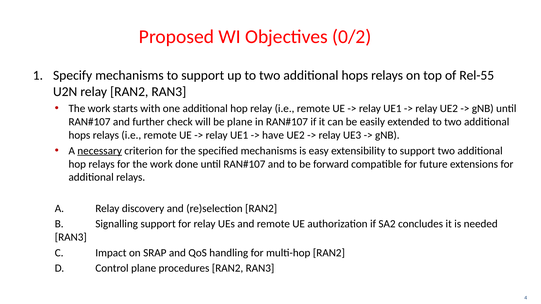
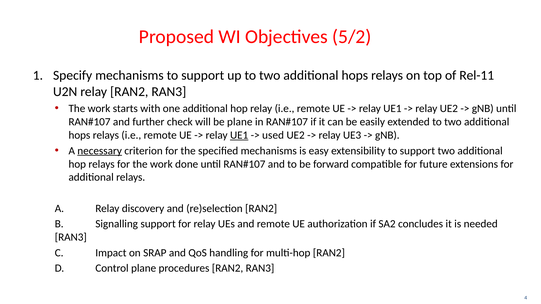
0/2: 0/2 -> 5/2 (352, 37)
Rel-55: Rel-55 -> Rel-11 (477, 76)
UE1 underline: none -> present (239, 135)
have: have -> used (273, 135)
